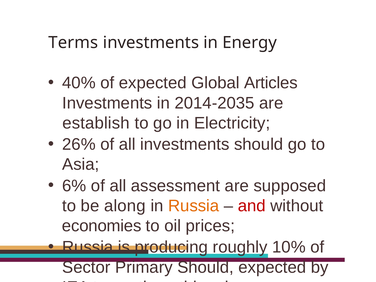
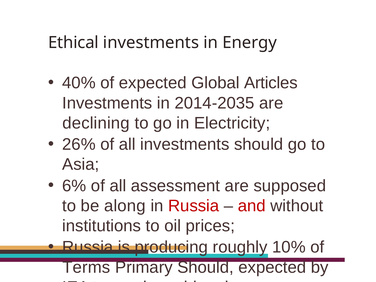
Terms: Terms -> Ethical (73, 43)
establish: establish -> declining (96, 123)
Russia colour: orange -> red (194, 206)
economies: economies -> institutions (102, 226)
Sector: Sector -> Terms (86, 267)
